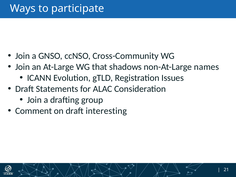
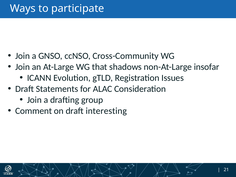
names: names -> insofar (207, 67)
